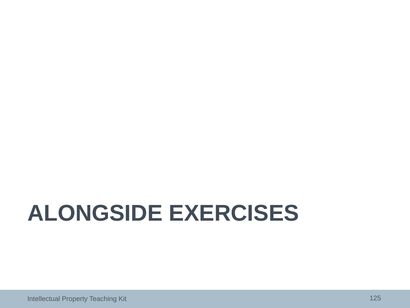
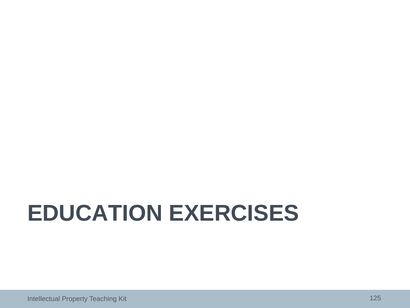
ALONGSIDE: ALONGSIDE -> EDUCATION (95, 213)
